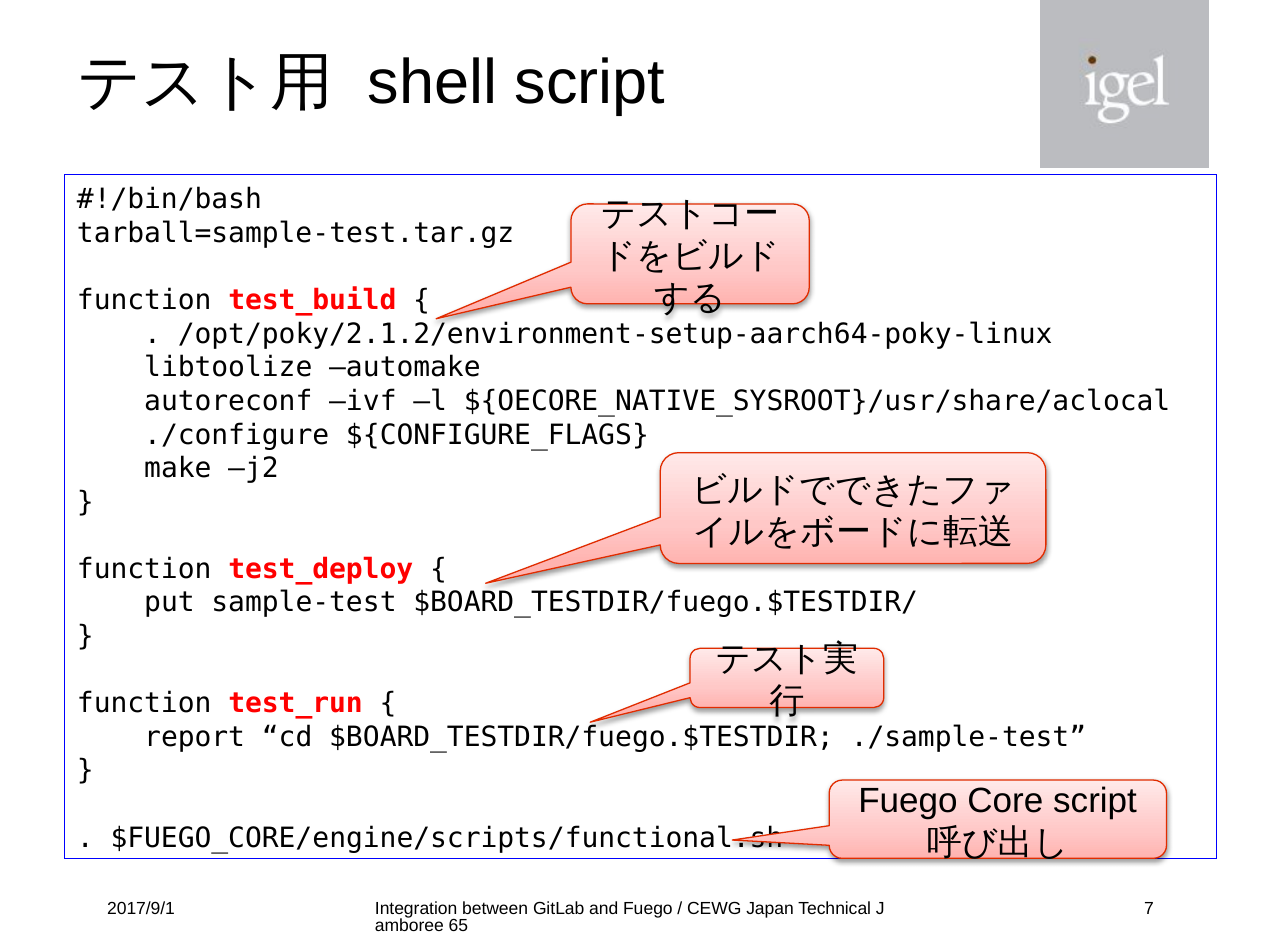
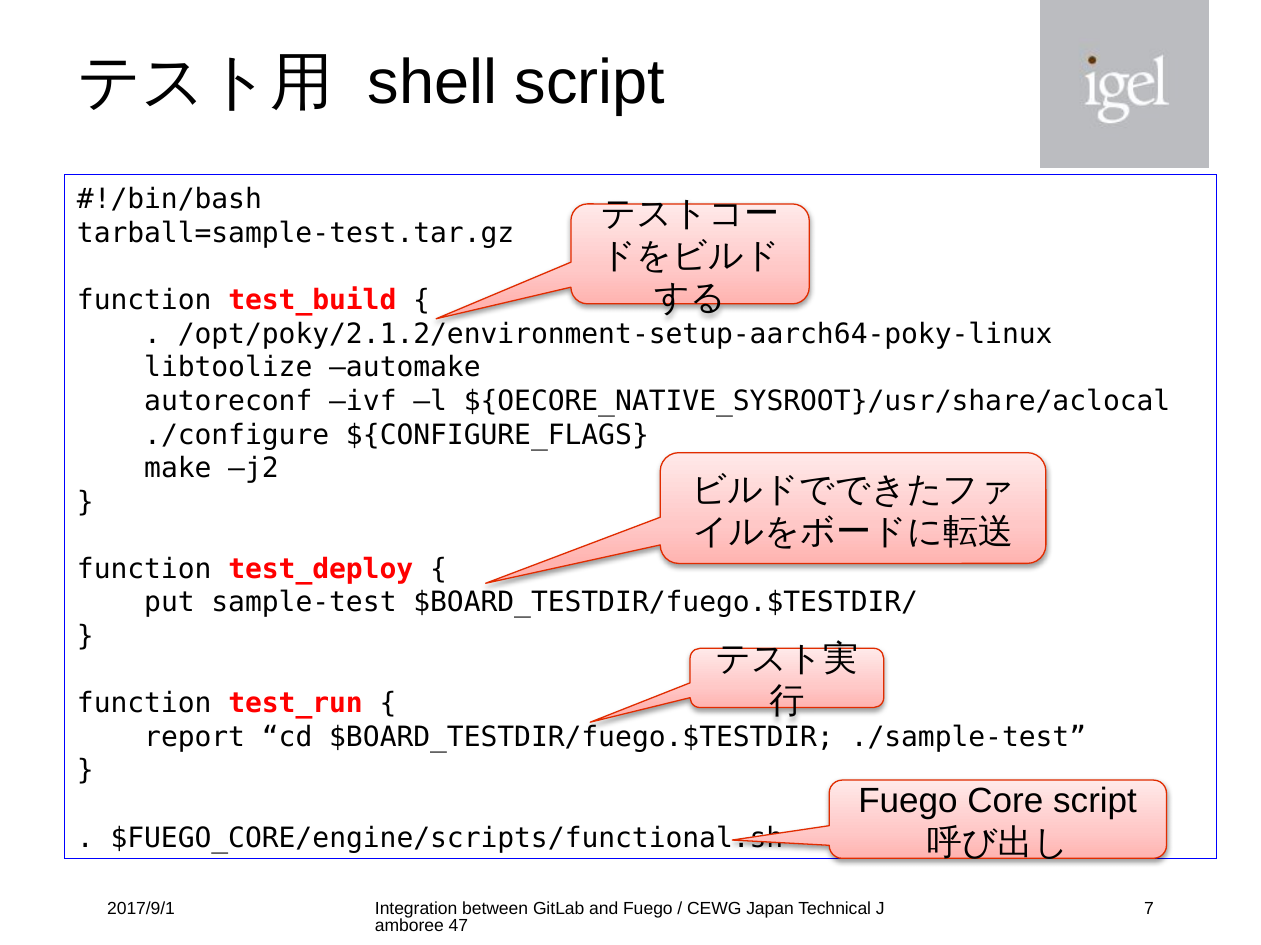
65: 65 -> 47 (458, 927)
